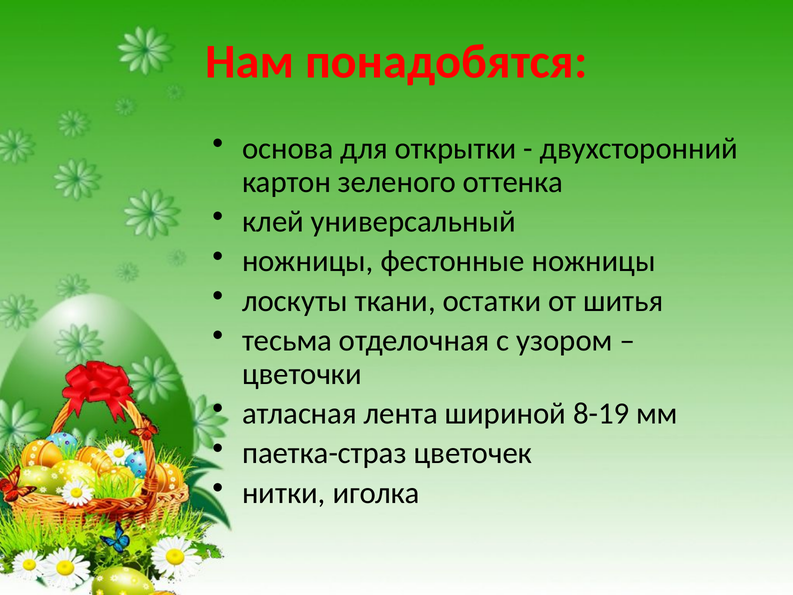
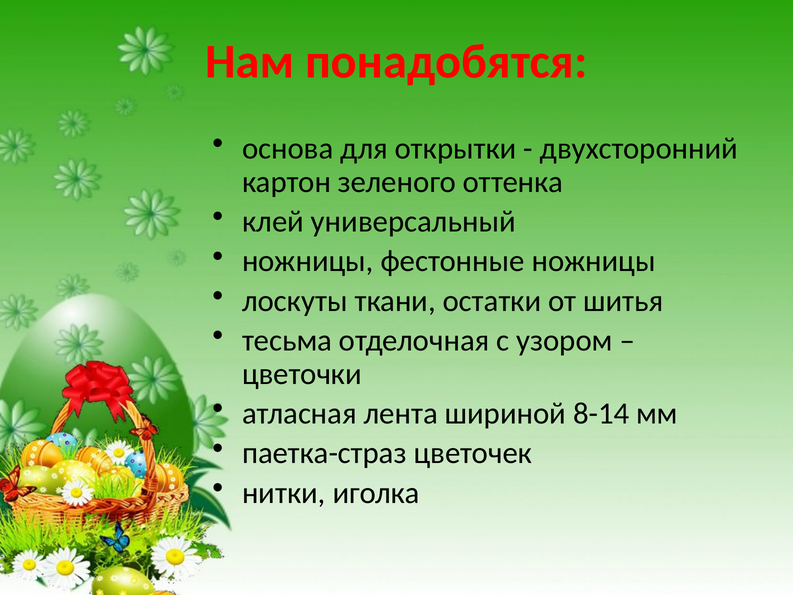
8-19: 8-19 -> 8-14 (601, 413)
